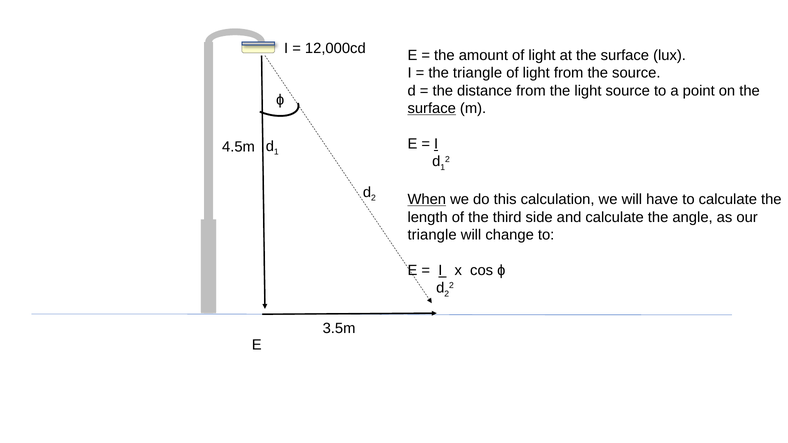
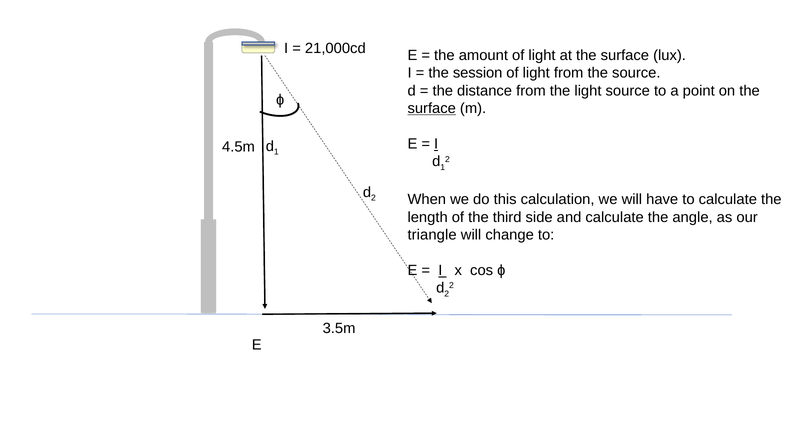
12,000cd: 12,000cd -> 21,000cd (335, 48)
the triangle: triangle -> session (478, 73)
When underline: present -> none (427, 200)
